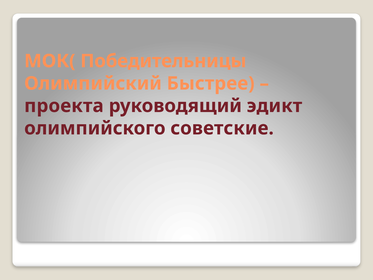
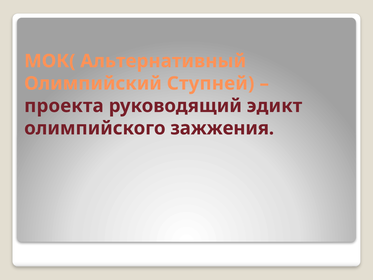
Победительницы: Победительницы -> Альтернативный (163, 61)
Быстрее: Быстрее -> Ступней (211, 83)
советские: советские -> зажжения (222, 128)
